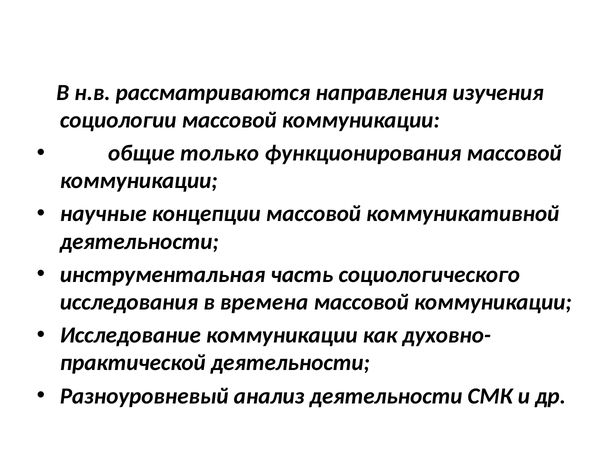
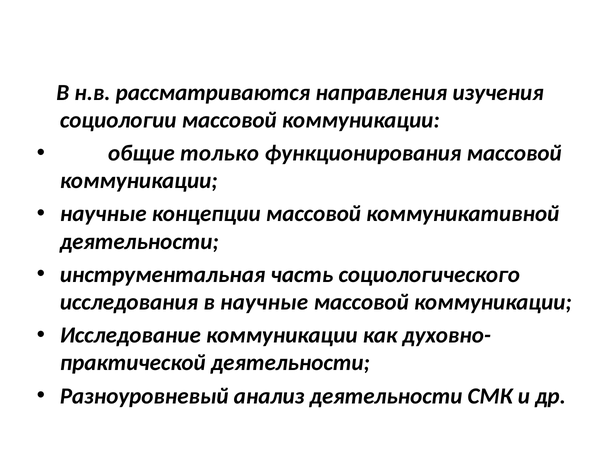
в времена: времена -> научные (264, 303)
